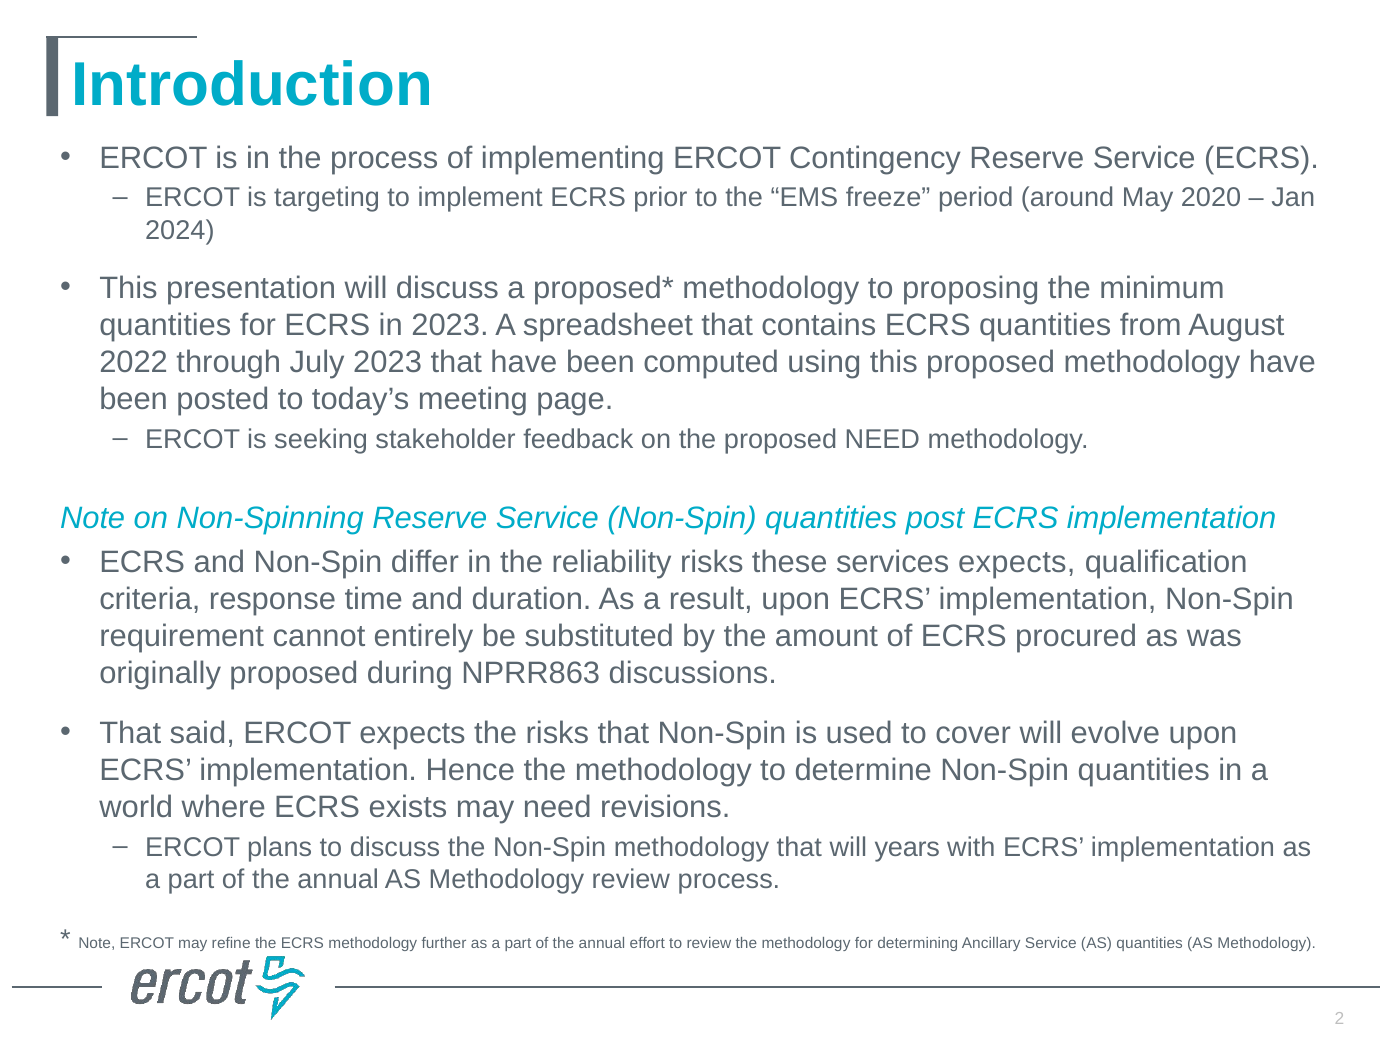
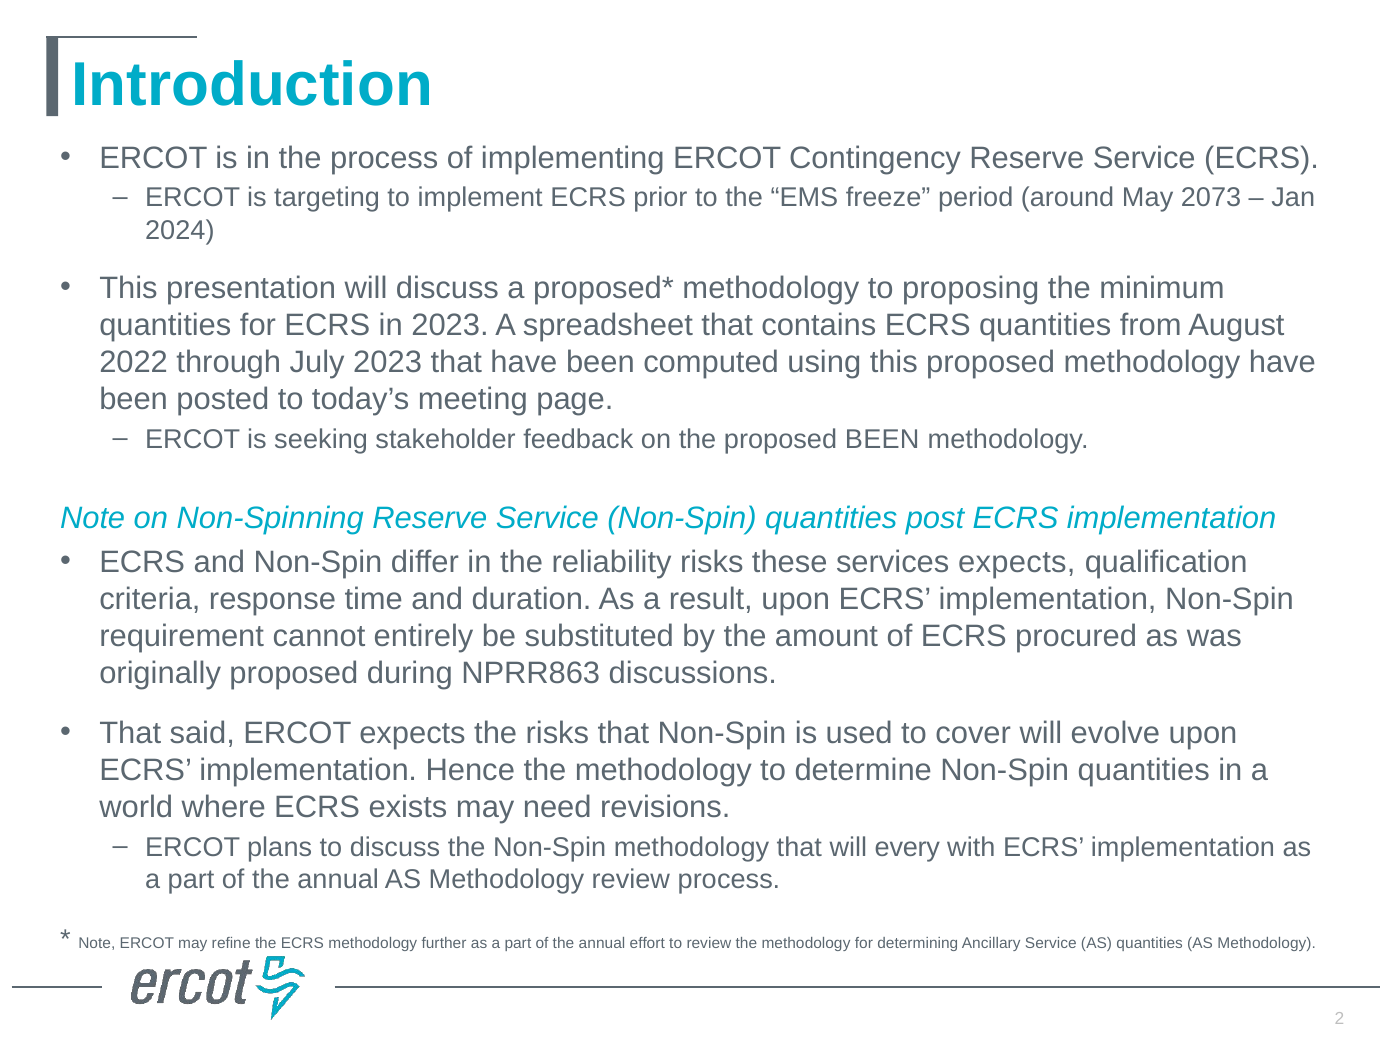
2020: 2020 -> 2073 (1211, 198)
proposed NEED: NEED -> BEEN (882, 440)
years: years -> every (907, 848)
